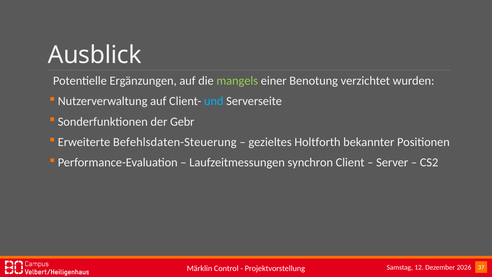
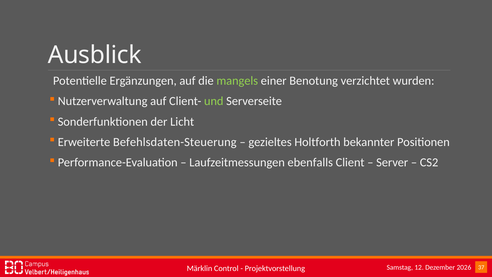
und colour: light blue -> light green (214, 101)
Gebr: Gebr -> Licht (182, 121)
synchron: synchron -> ebenfalls (310, 162)
